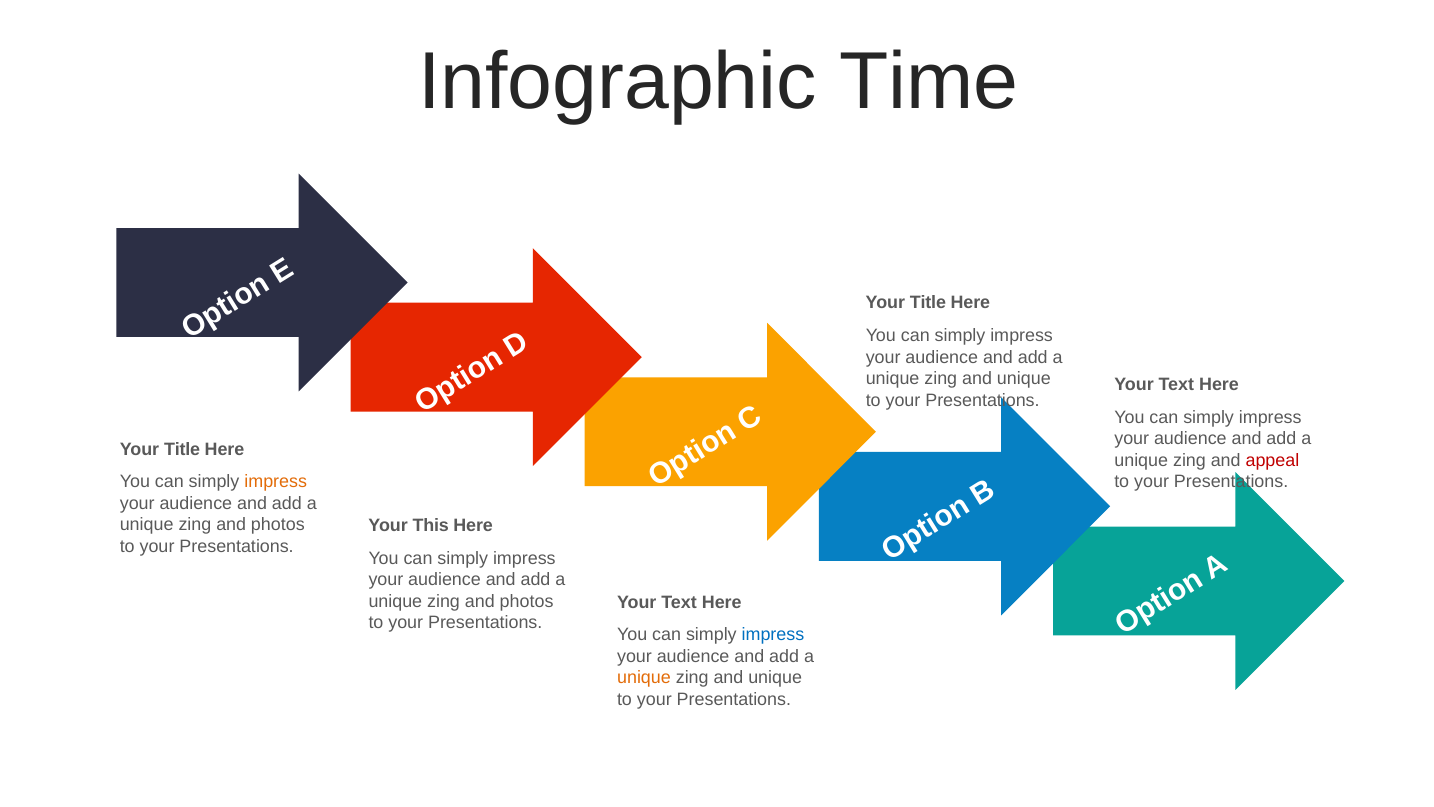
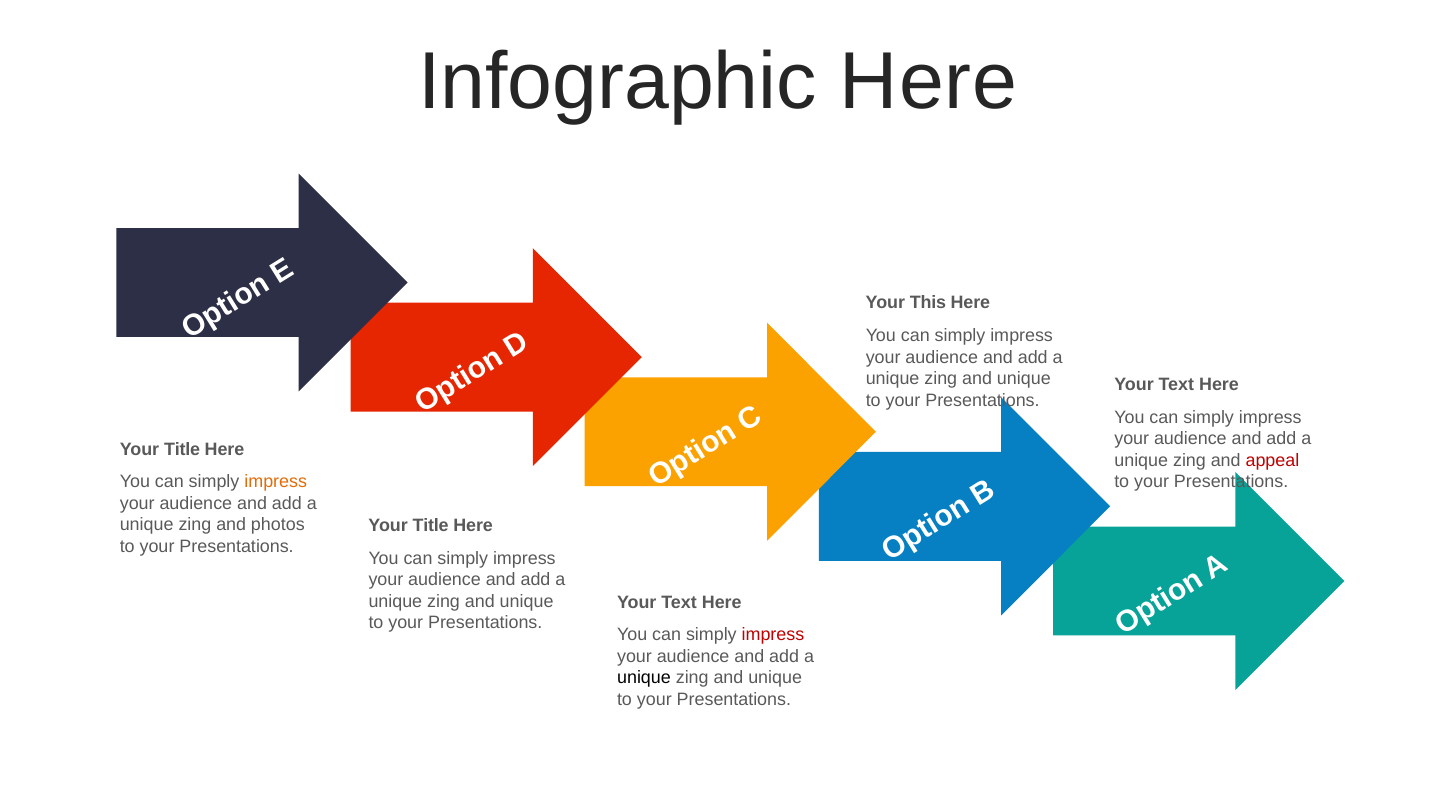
Infographic Time: Time -> Here (929, 82)
Title: Title -> This (928, 303)
This: This -> Title (431, 525)
photos: photos -> unique (527, 601)
impress colour: blue -> red (773, 634)
unique colour: orange -> black (644, 677)
